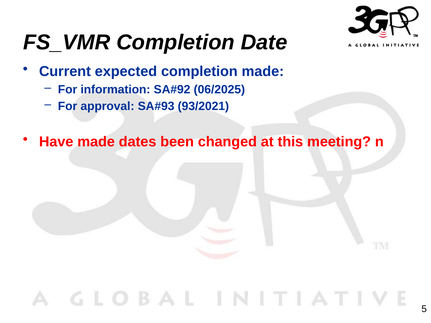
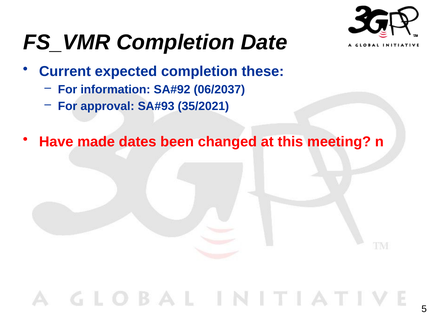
completion made: made -> these (263, 71)
06/2025: 06/2025 -> 06/2037 (219, 90)
93/2021: 93/2021 -> 35/2021 (203, 106)
